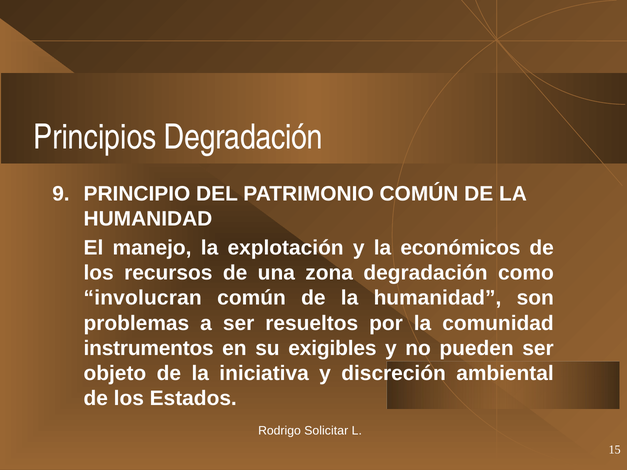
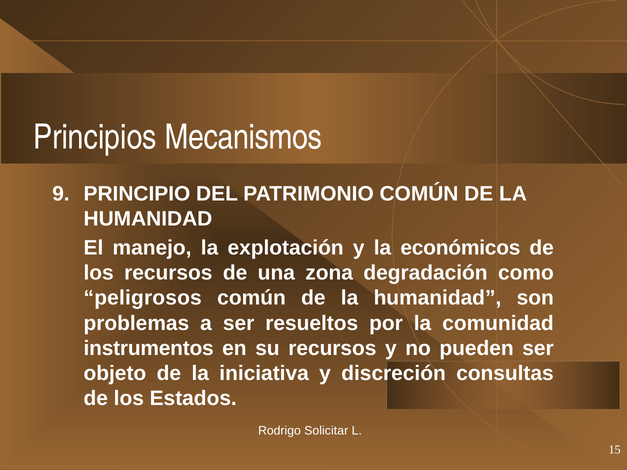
Principios Degradación: Degradación -> Mecanismos (243, 137)
involucran: involucran -> peligrosos (143, 298)
su exigibles: exigibles -> recursos (332, 348)
ambiental: ambiental -> consultas (505, 373)
